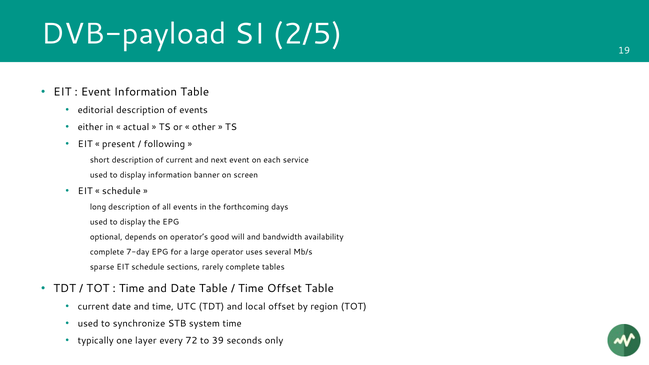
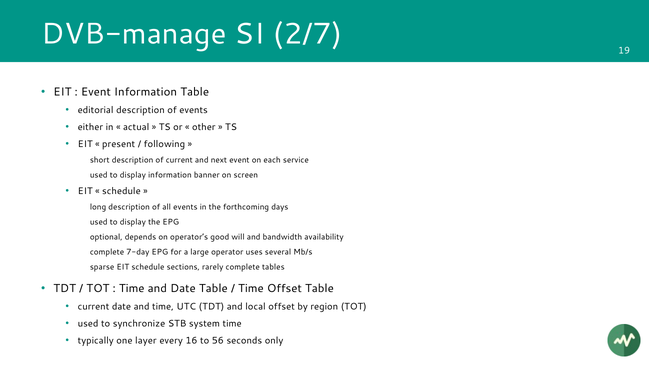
DVB-payload: DVB-payload -> DVB-manage (134, 34)
2/5: 2/5 -> 2/7 (308, 34)
72: 72 -> 16 (191, 341)
39: 39 -> 56 (218, 341)
